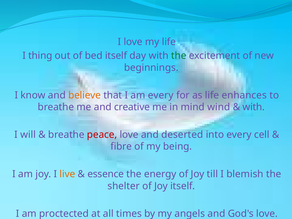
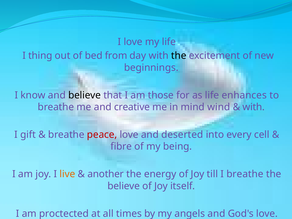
bed itself: itself -> from (116, 56)
the colour: green -> black (179, 56)
believe colour: orange -> black (85, 95)
am every: every -> those (161, 95)
will: will -> gift (28, 135)
essence: essence -> another (106, 174)
I blemish: blemish -> breathe (245, 174)
shelter: shelter -> believe (124, 186)
